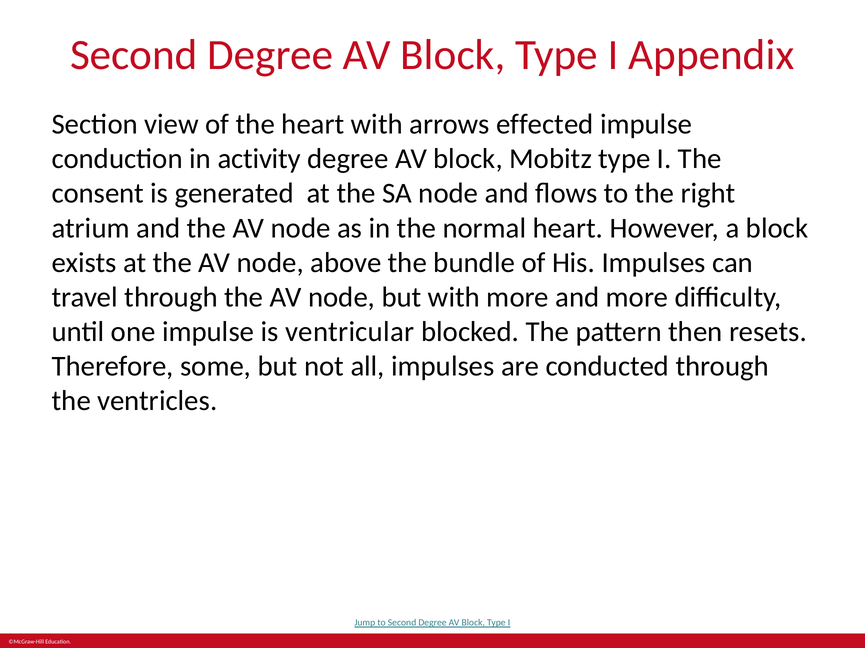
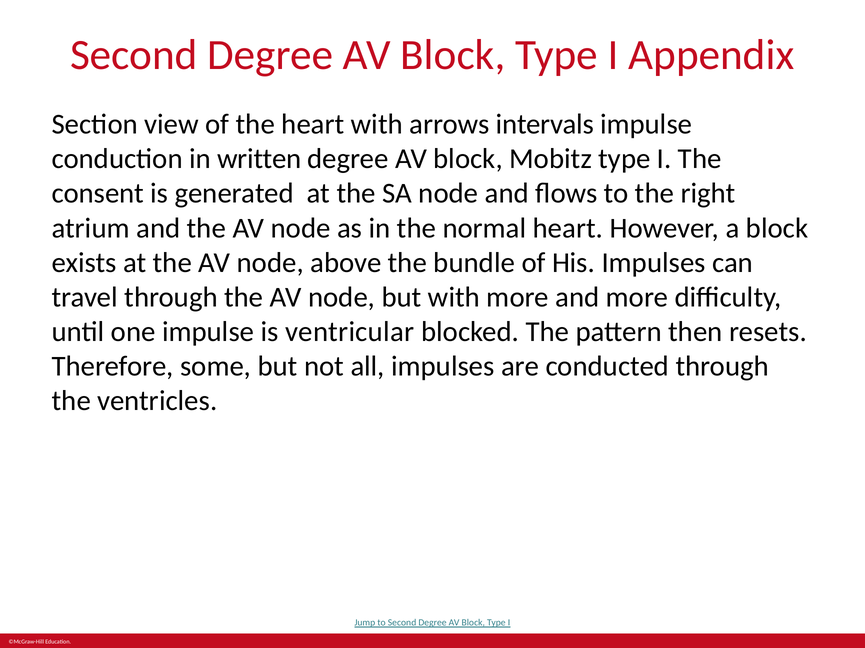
effected: effected -> intervals (545, 124)
activity: activity -> written (259, 159)
